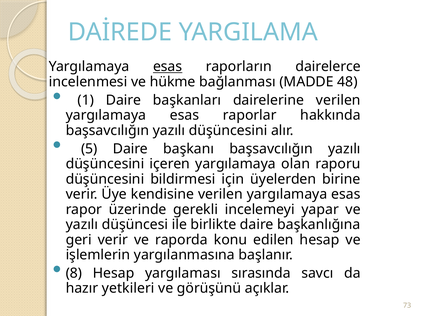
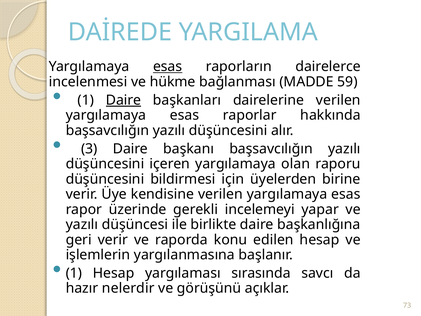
48: 48 -> 59 (347, 82)
Daire underline: none -> present (124, 100)
5: 5 -> 3 (89, 149)
8: 8 -> 1 (74, 273)
yetkileri: yetkileri -> nelerdir (128, 288)
